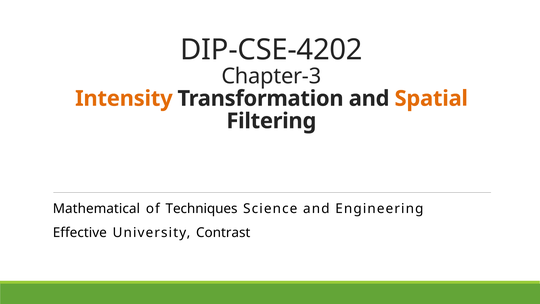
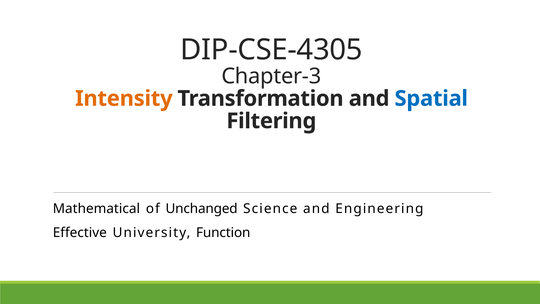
DIP-CSE-4202: DIP-CSE-4202 -> DIP-CSE-4305 (271, 50)
Spatial colour: orange -> blue (431, 98)
Techniques: Techniques -> Unchanged (202, 208)
Contrast: Contrast -> Function (223, 232)
